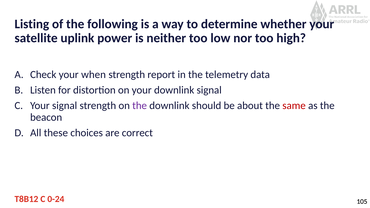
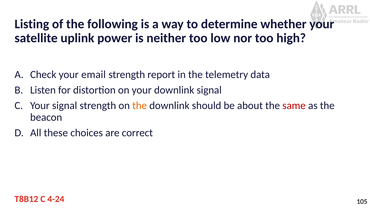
when: when -> email (94, 75)
the colour: purple -> orange (140, 106)
0-24: 0-24 -> 4-24 (56, 199)
